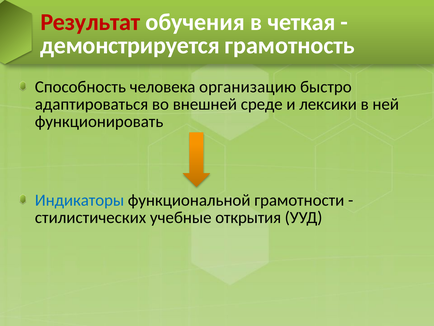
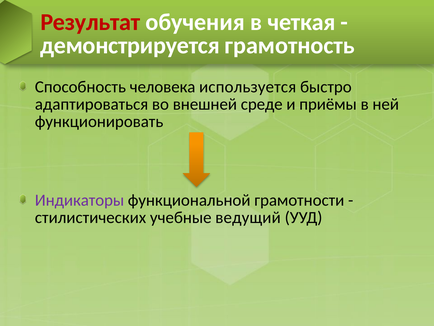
организацию: организацию -> используется (248, 87)
лексики: лексики -> приёмы (328, 104)
Индикаторы colour: blue -> purple (80, 200)
открытия: открытия -> ведущий (248, 217)
